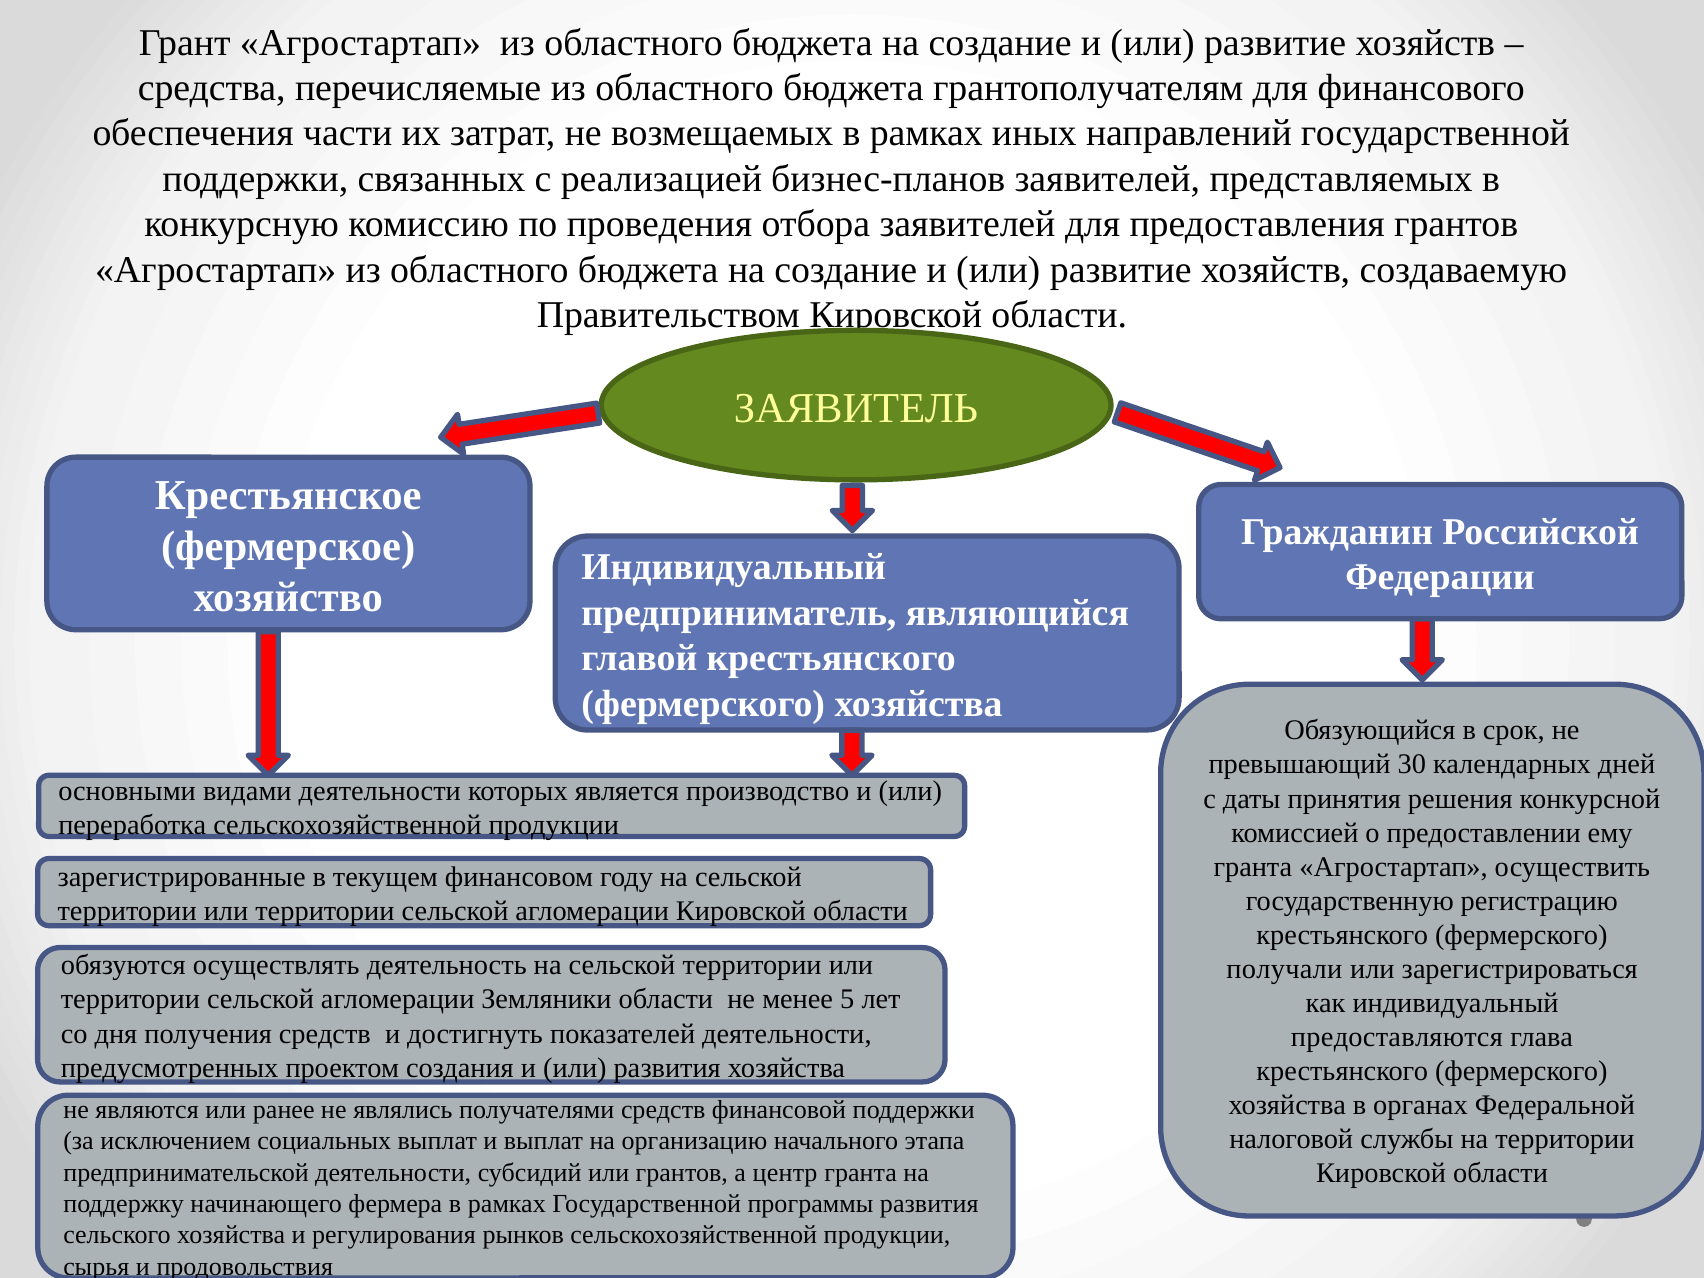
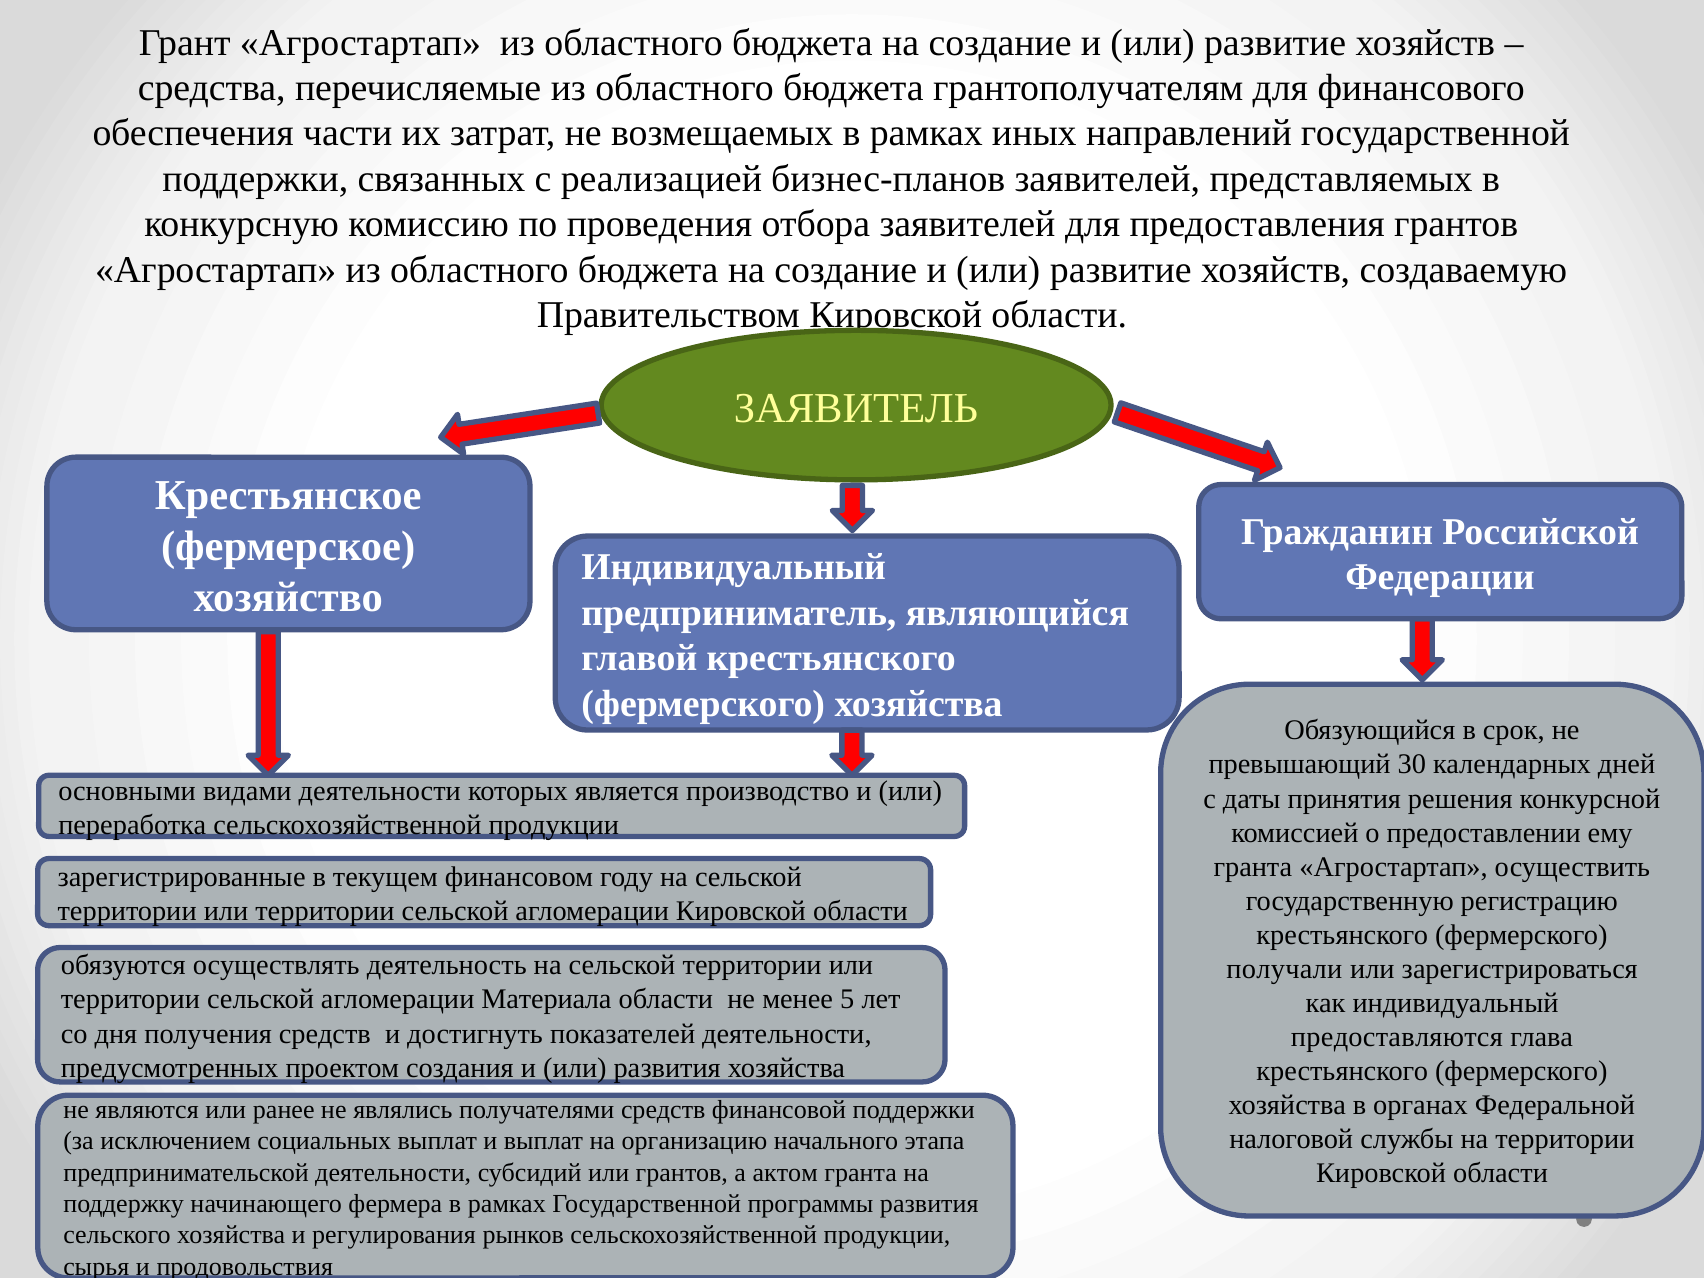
Земляники: Земляники -> Материала (546, 1000)
центр: центр -> актом (785, 1173)
